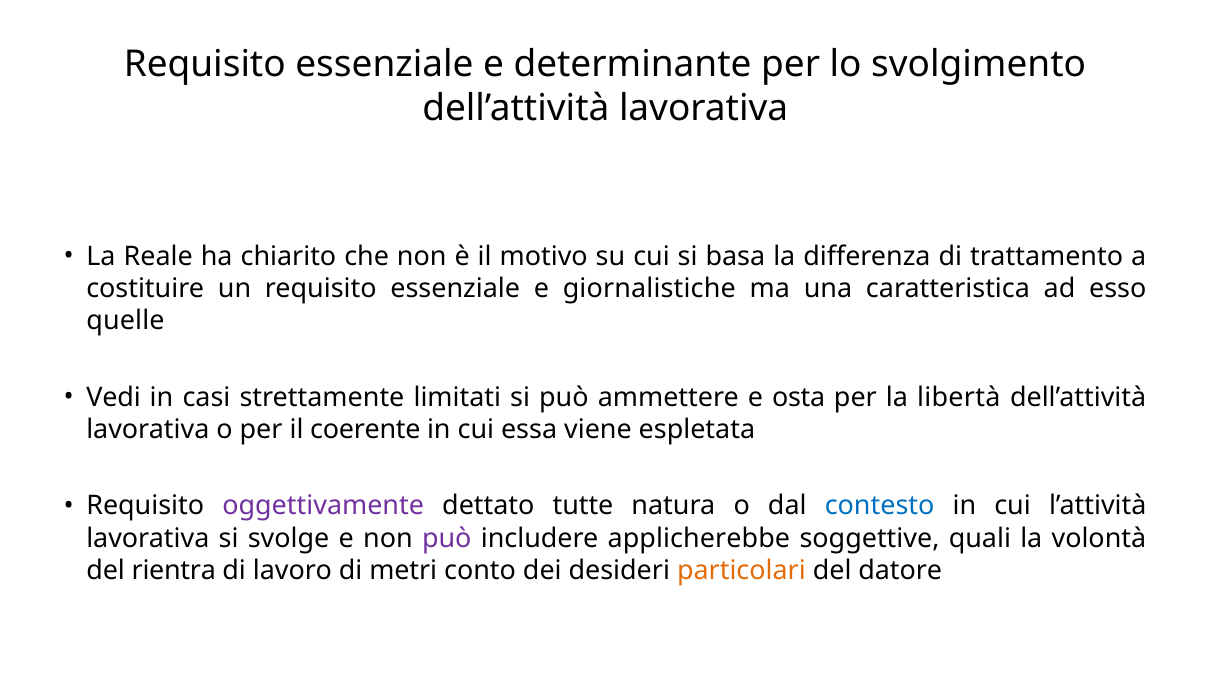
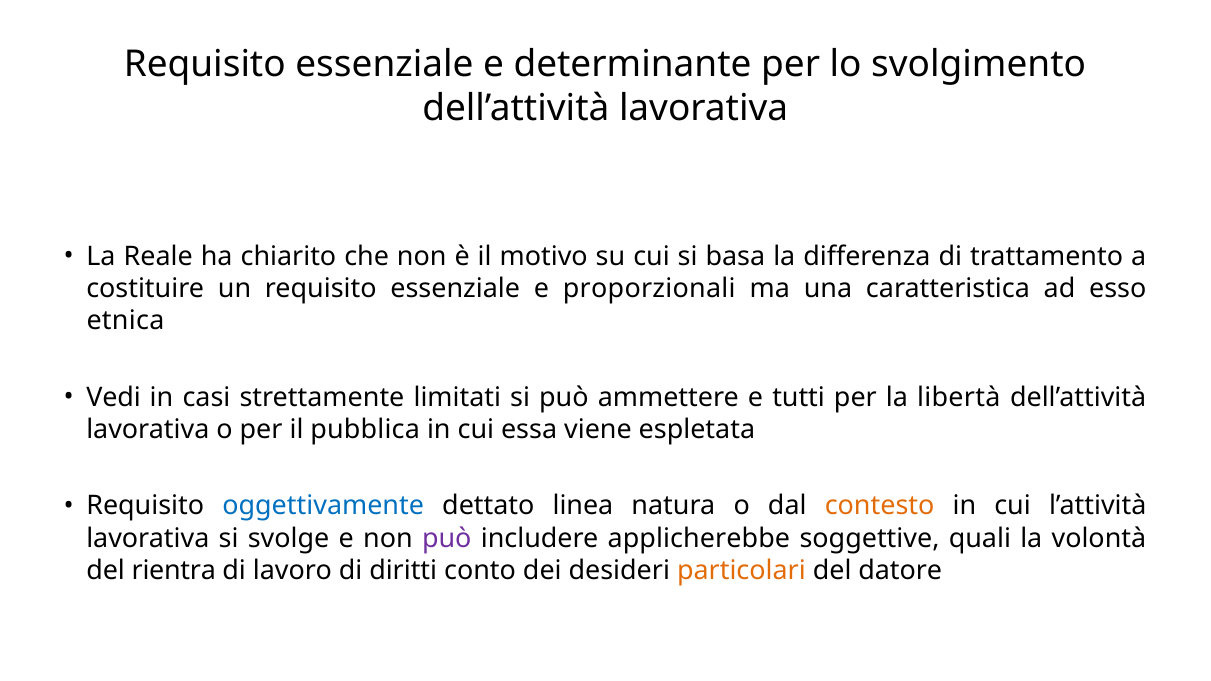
giornalistiche: giornalistiche -> proporzionali (649, 289)
quelle: quelle -> etnica (125, 321)
osta: osta -> tutti (799, 397)
coerente: coerente -> pubblica (365, 430)
oggettivamente colour: purple -> blue (323, 506)
tutte: tutte -> linea (583, 506)
contesto colour: blue -> orange (880, 506)
metri: metri -> diritti (403, 571)
